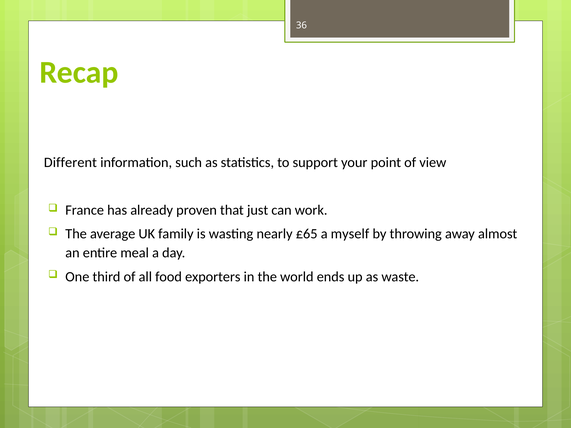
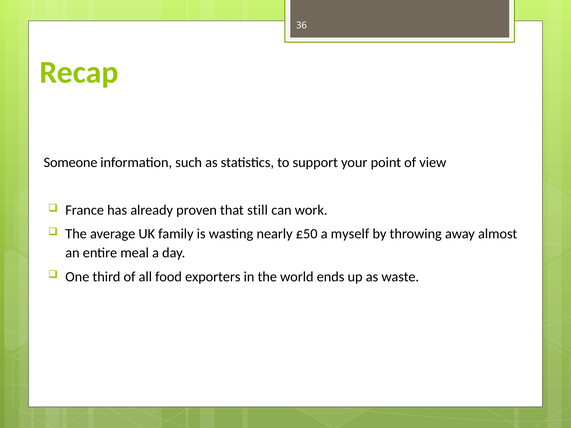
Different: Different -> Someone (71, 163)
just: just -> still (258, 210)
£65: £65 -> £50 (307, 234)
